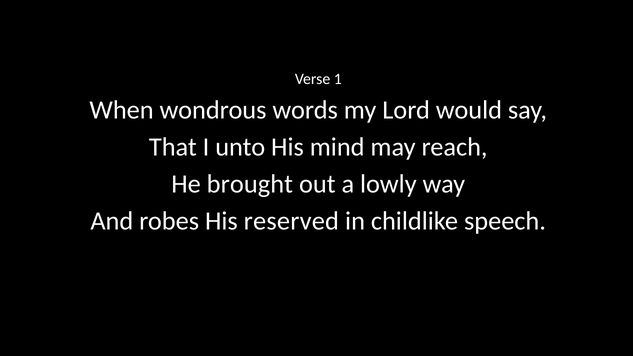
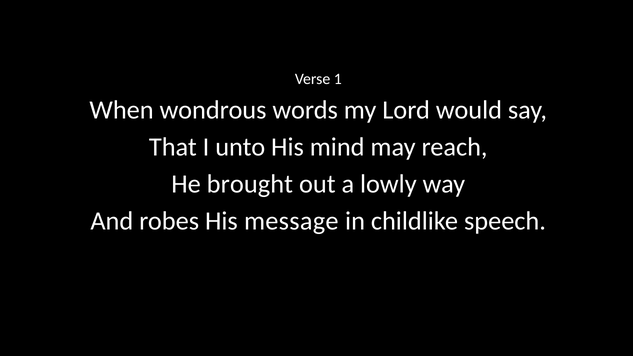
reserved: reserved -> message (291, 221)
